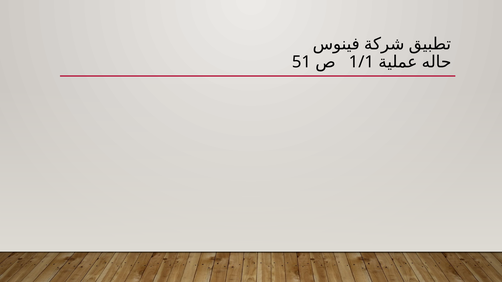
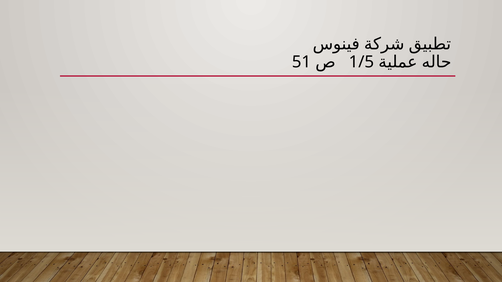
1/1: 1/1 -> 1/5 (361, 62)
